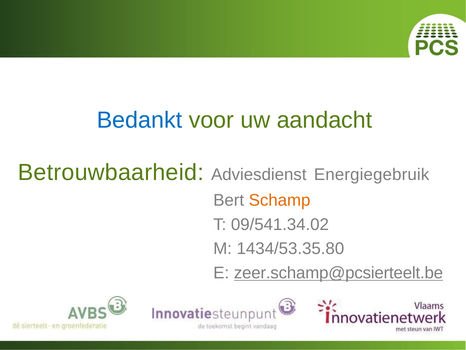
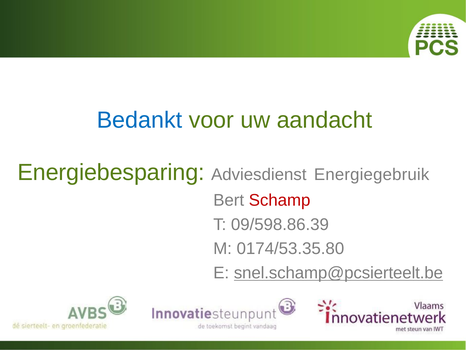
Betrouwbaarheid: Betrouwbaarheid -> Energiebesparing (111, 172)
Schamp colour: orange -> red (280, 200)
09/541.34.02: 09/541.34.02 -> 09/598.86.39 (280, 224)
1434/53.35.80: 1434/53.35.80 -> 0174/53.35.80 (290, 248)
zeer.schamp@pcsierteelt.be: zeer.schamp@pcsierteelt.be -> snel.schamp@pcsierteelt.be (338, 273)
